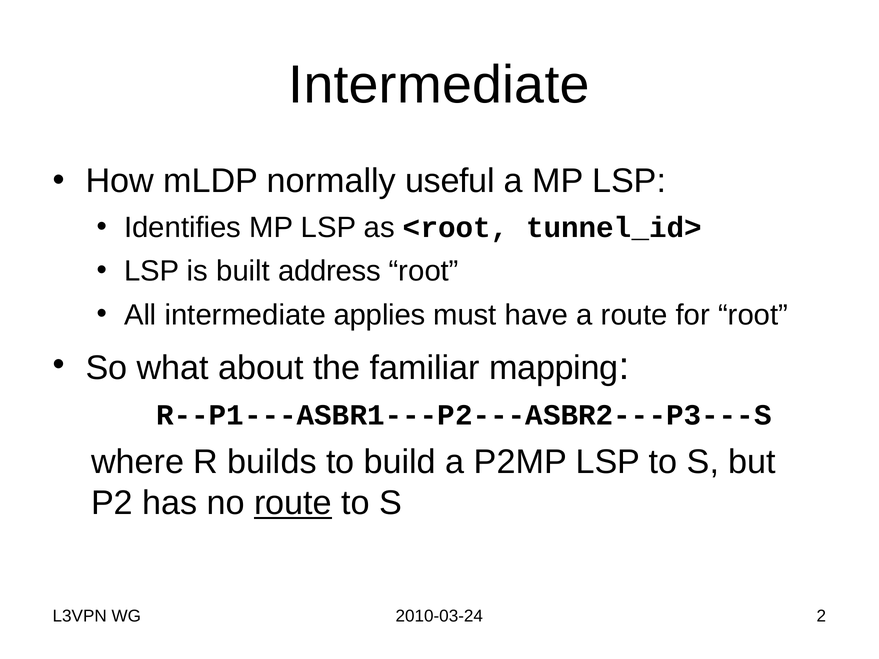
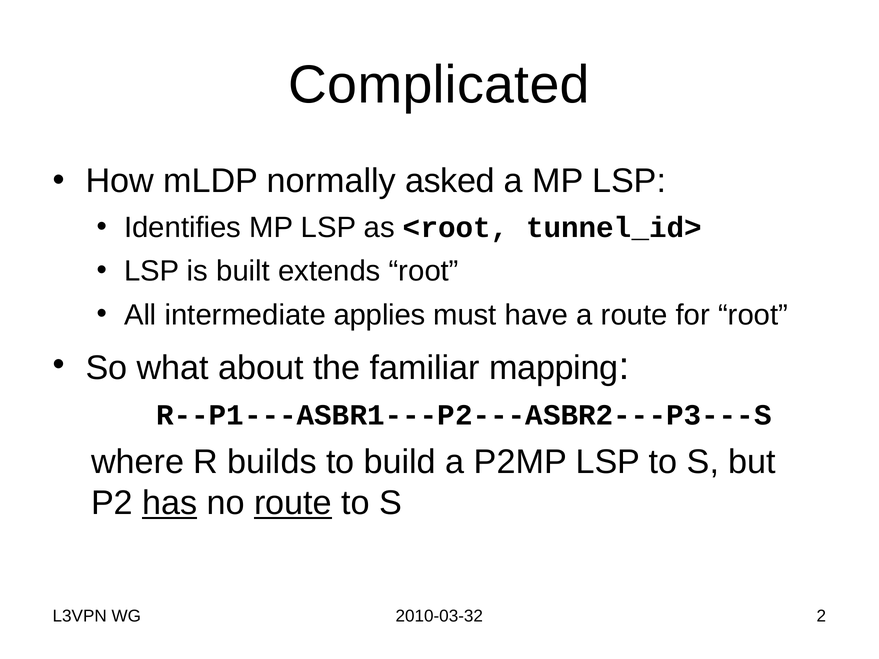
Intermediate: Intermediate -> Complicated (439, 85)
useful: useful -> asked (450, 181)
address: address -> extends (329, 271)
has underline: none -> present (170, 503)
2010-03-24: 2010-03-24 -> 2010-03-32 (439, 616)
